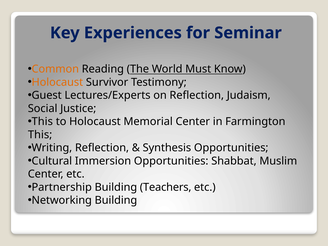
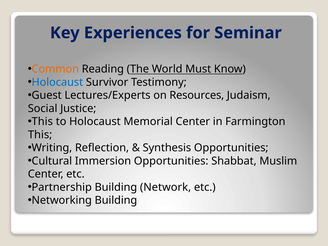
Holocaust colour: orange -> blue (57, 82)
on Reflection: Reflection -> Resources (197, 95)
Teachers: Teachers -> Network (166, 187)
